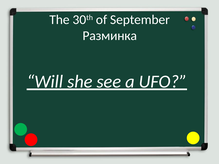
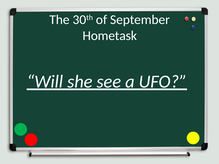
Разминка: Разминка -> Hometask (110, 36)
